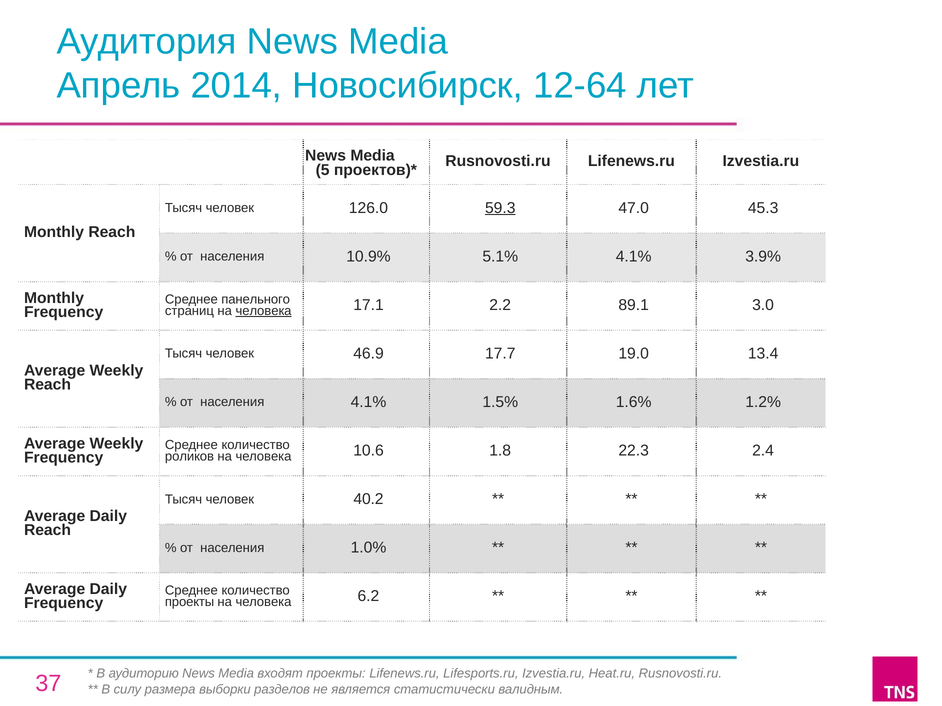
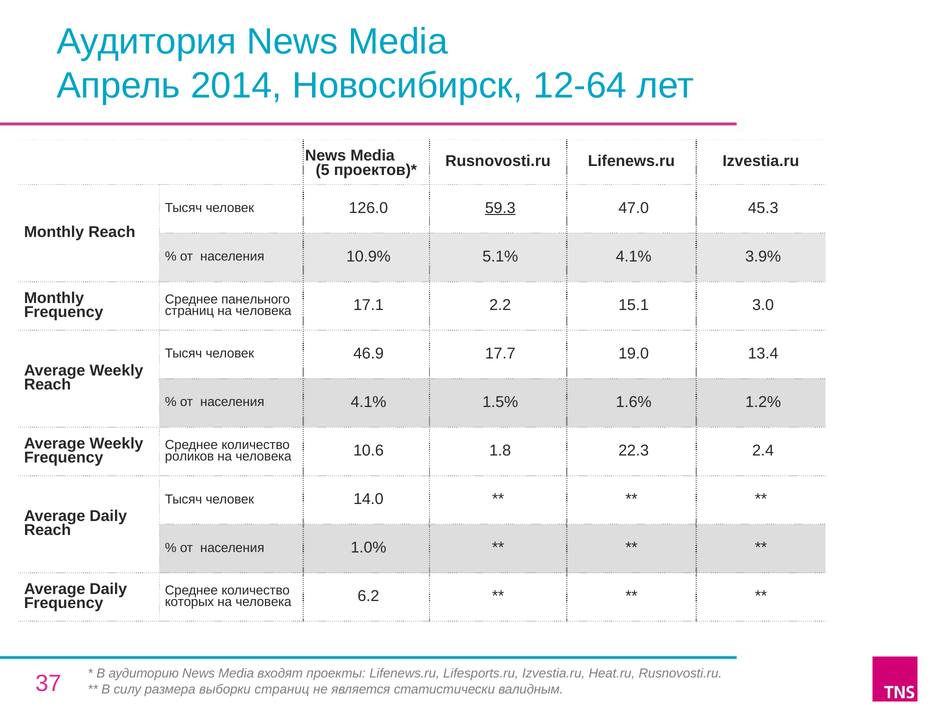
человека underline: present -> none (263, 311)
89.1: 89.1 -> 15.1 (634, 305)
40.2: 40.2 -> 14.0 (369, 499)
проекты: проекты -> которых (190, 602)
выборки разделов: разделов -> страниц (282, 690)
